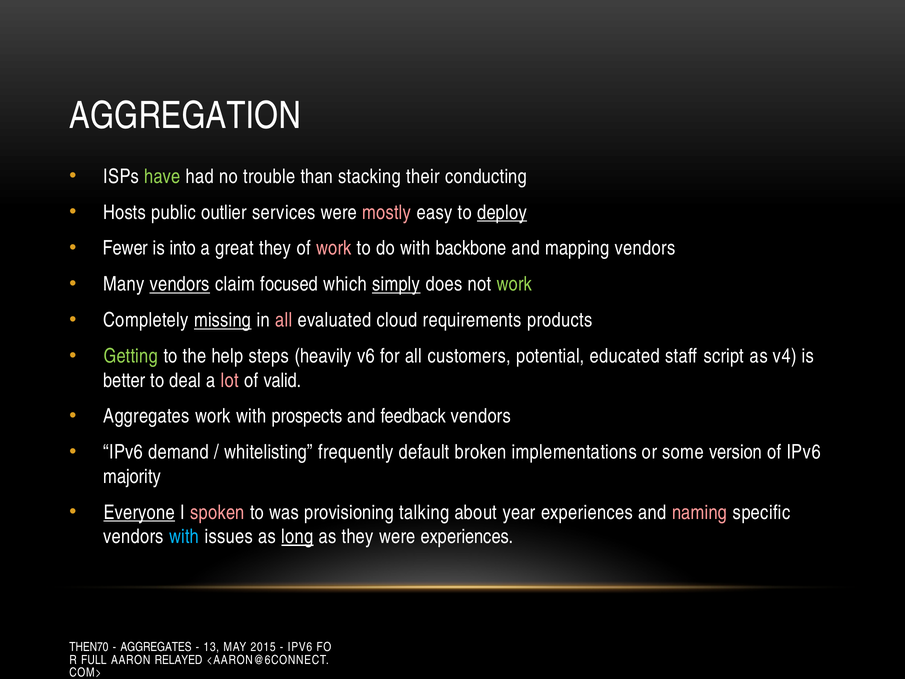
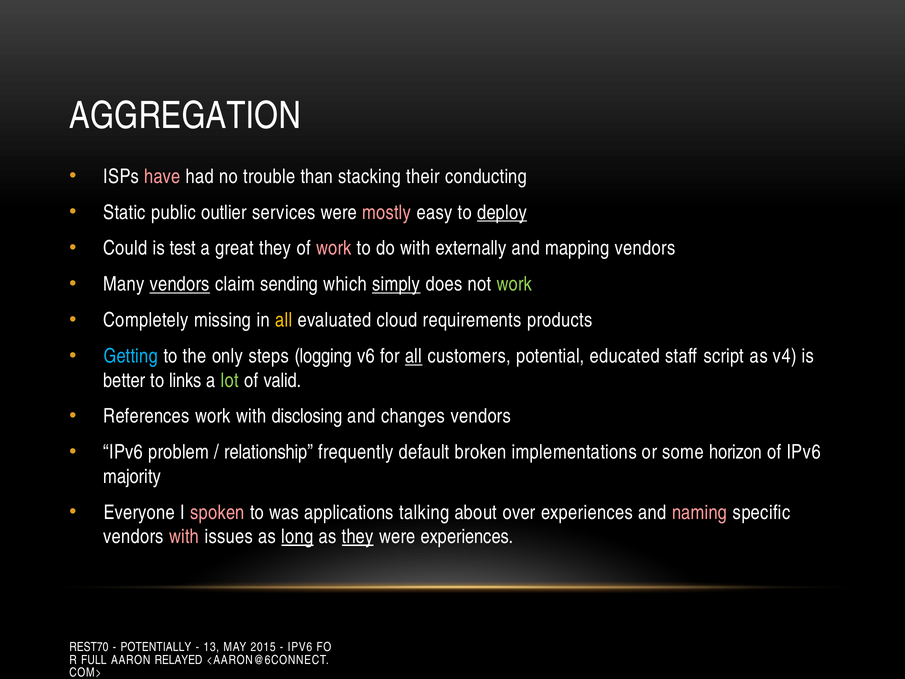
have colour: light green -> pink (162, 176)
Hosts: Hosts -> Static (124, 212)
Fewer: Fewer -> Could (125, 248)
into: into -> test (183, 248)
backbone: backbone -> externally (471, 248)
focused: focused -> sending (289, 284)
missing underline: present -> none (223, 320)
all colour: pink -> yellow (284, 320)
Getting colour: light green -> light blue (131, 356)
help: help -> only (227, 356)
heavily: heavily -> logging (323, 356)
all underline: none -> present (414, 356)
deal: deal -> links (185, 380)
lot colour: pink -> light green (230, 380)
Aggregates: Aggregates -> References (146, 416)
prospects: prospects -> disclosing (307, 416)
feedback: feedback -> changes (413, 416)
demand: demand -> problem (179, 452)
whitelisting: whitelisting -> relationship (269, 452)
version: version -> horizon (736, 452)
Everyone underline: present -> none (139, 512)
provisioning: provisioning -> applications (349, 512)
year: year -> over (519, 512)
with colour: light blue -> pink (184, 536)
they underline: none -> present (358, 536)
THEN70: THEN70 -> REST70 (89, 647)
AGGREGATES: AGGREGATES -> POTENTIALLY (156, 647)
